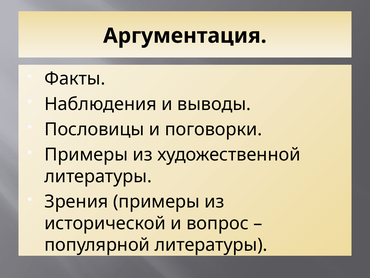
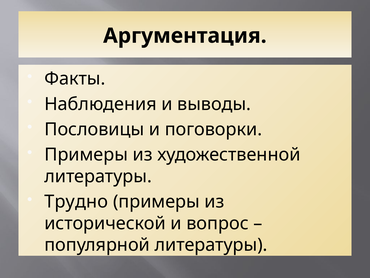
Зрения: Зрения -> Трудно (76, 201)
